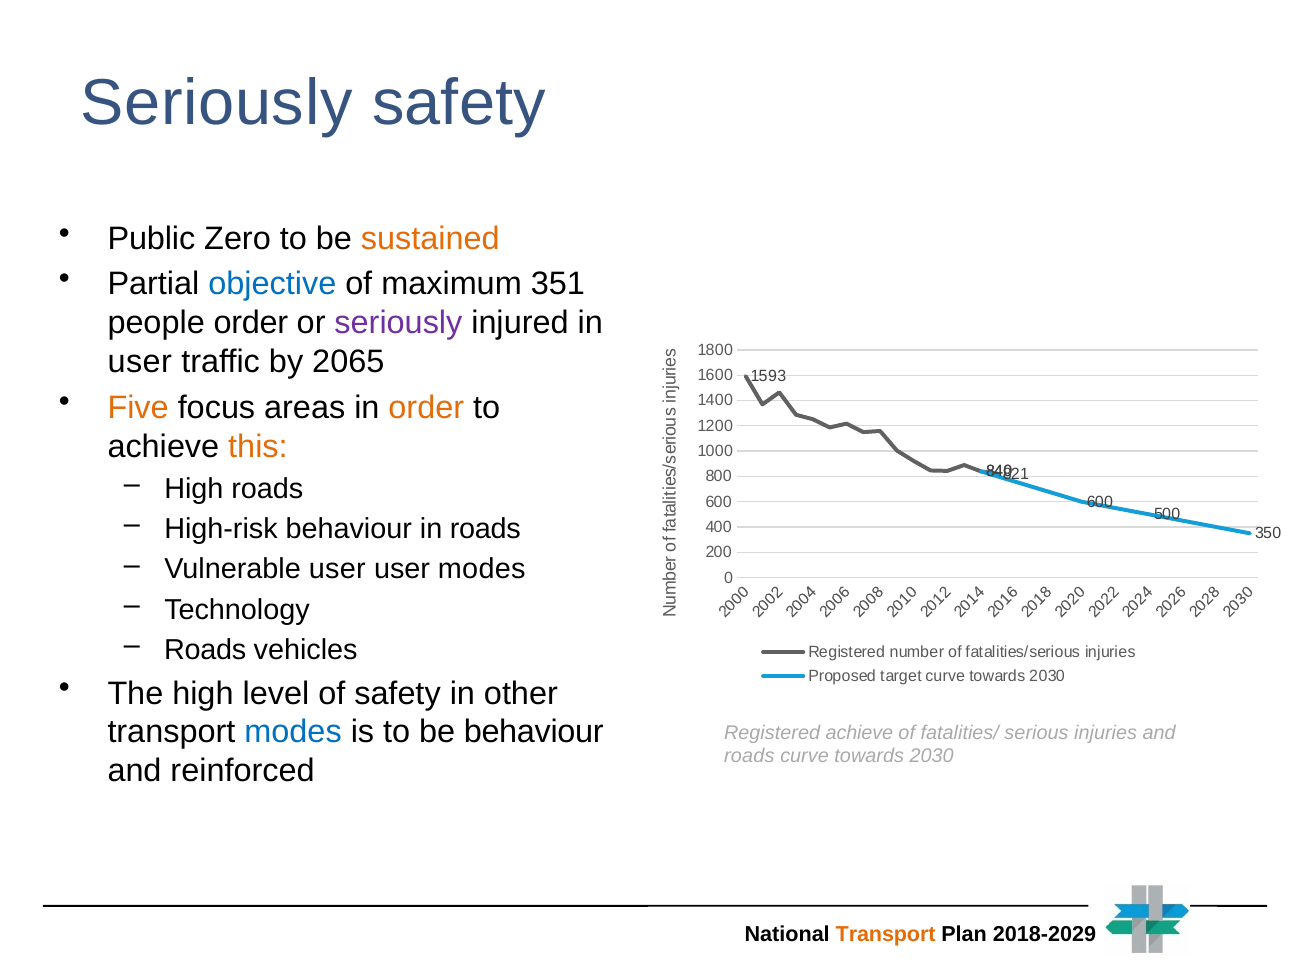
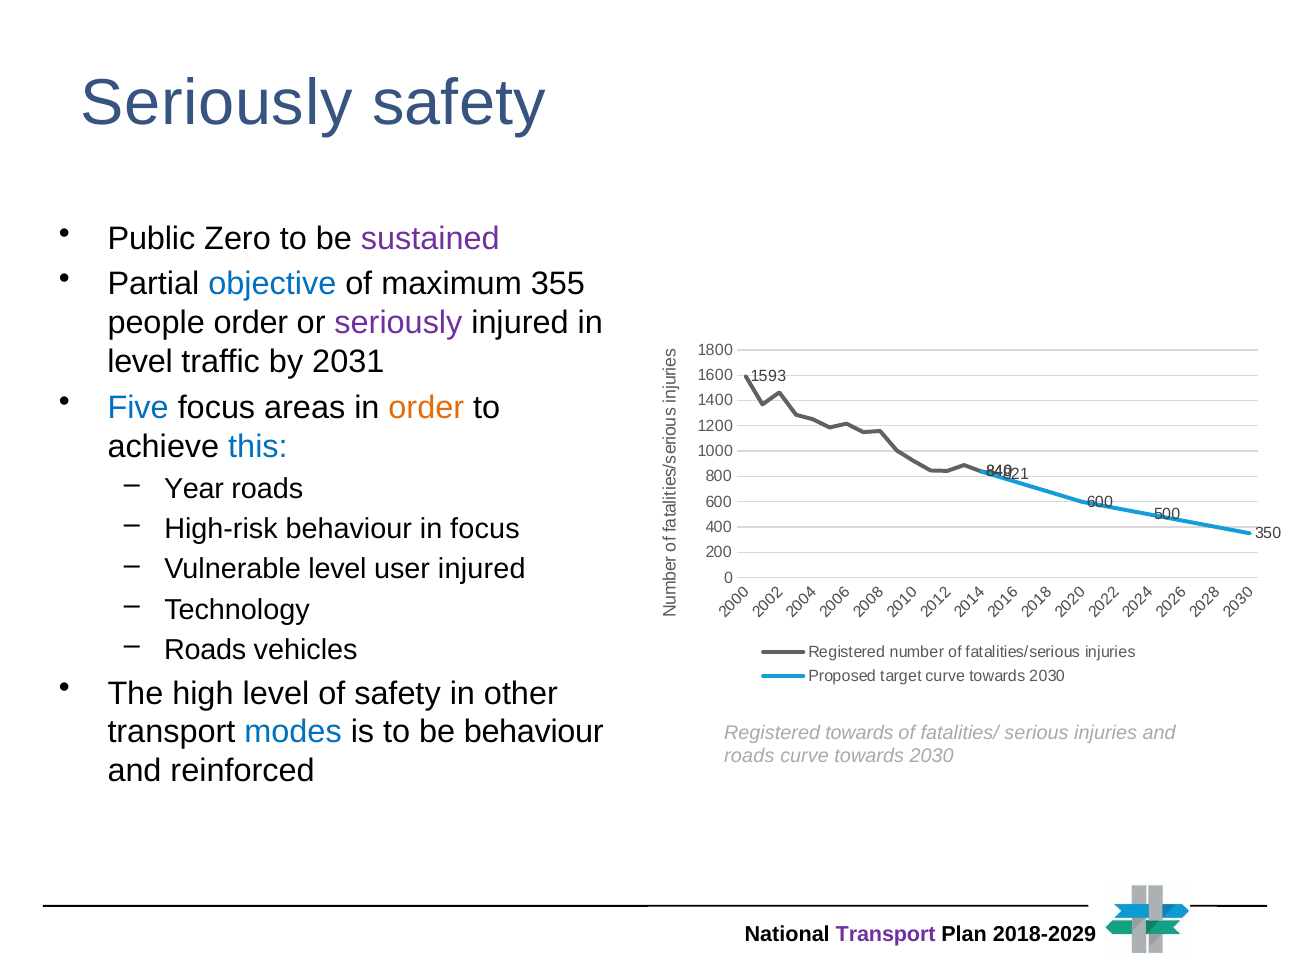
sustained colour: orange -> purple (430, 239)
351: 351 -> 355 (558, 284)
user: user -> level (140, 362)
2065: 2065 -> 2031 (348, 362)
Five colour: orange -> blue (138, 408)
this colour: orange -> blue (258, 447)
High: High -> Year (194, 489)
in roads: roads -> focus (485, 529)
Vulnerable user: user -> level (338, 570)
user modes: modes -> injured (482, 570)
Registered achieve: achieve -> towards (859, 733)
Transport colour: orange -> purple (886, 935)
